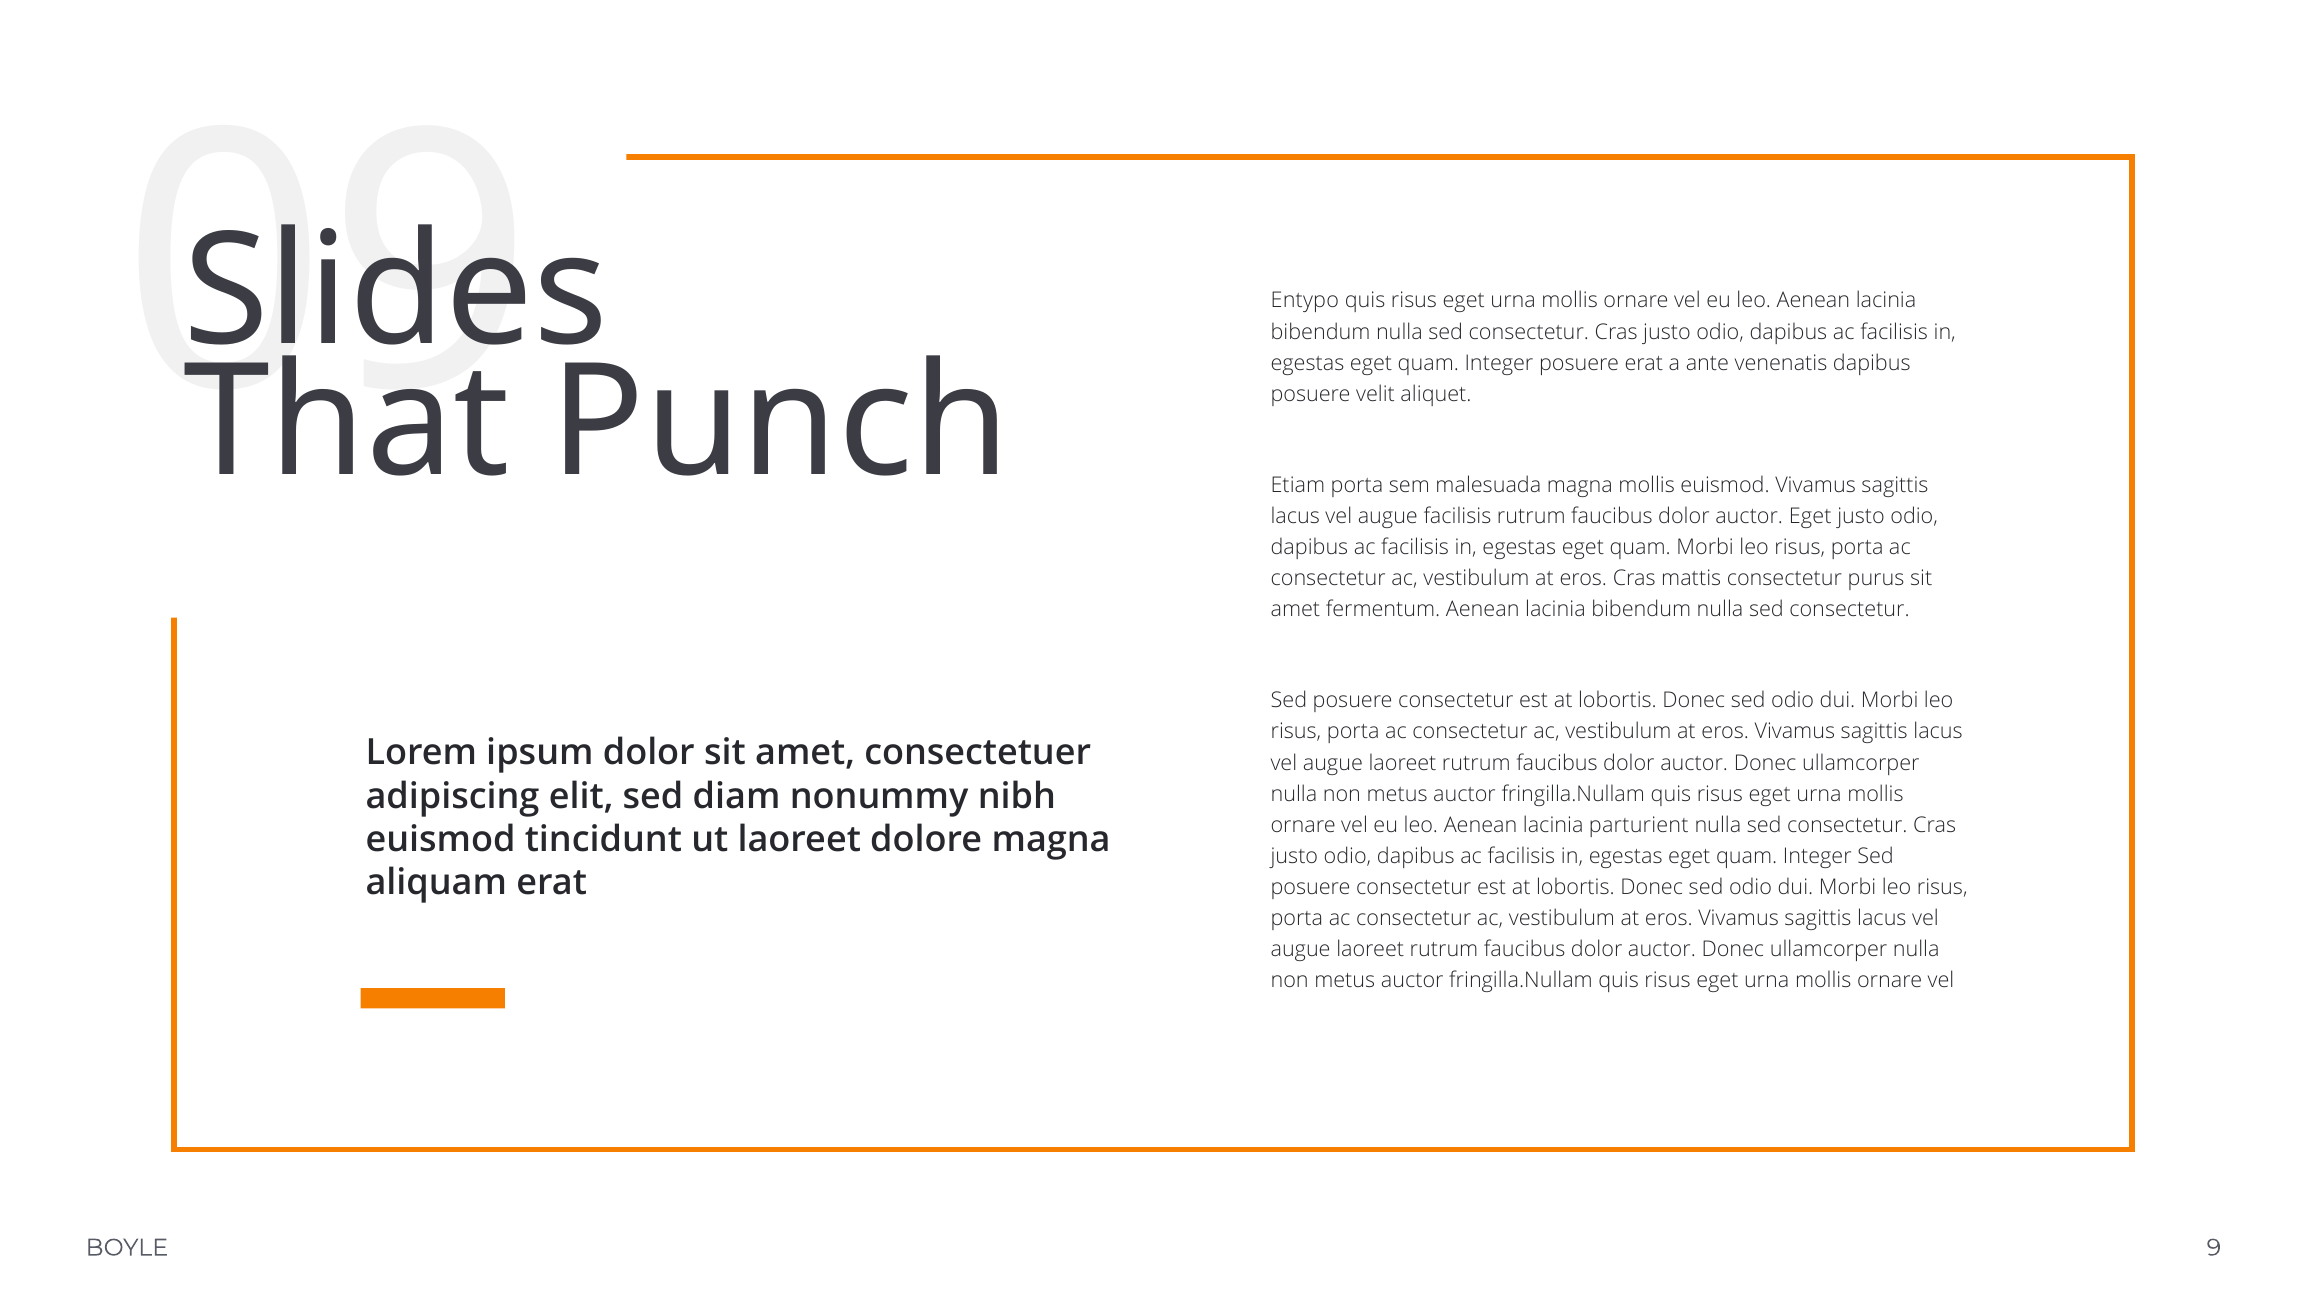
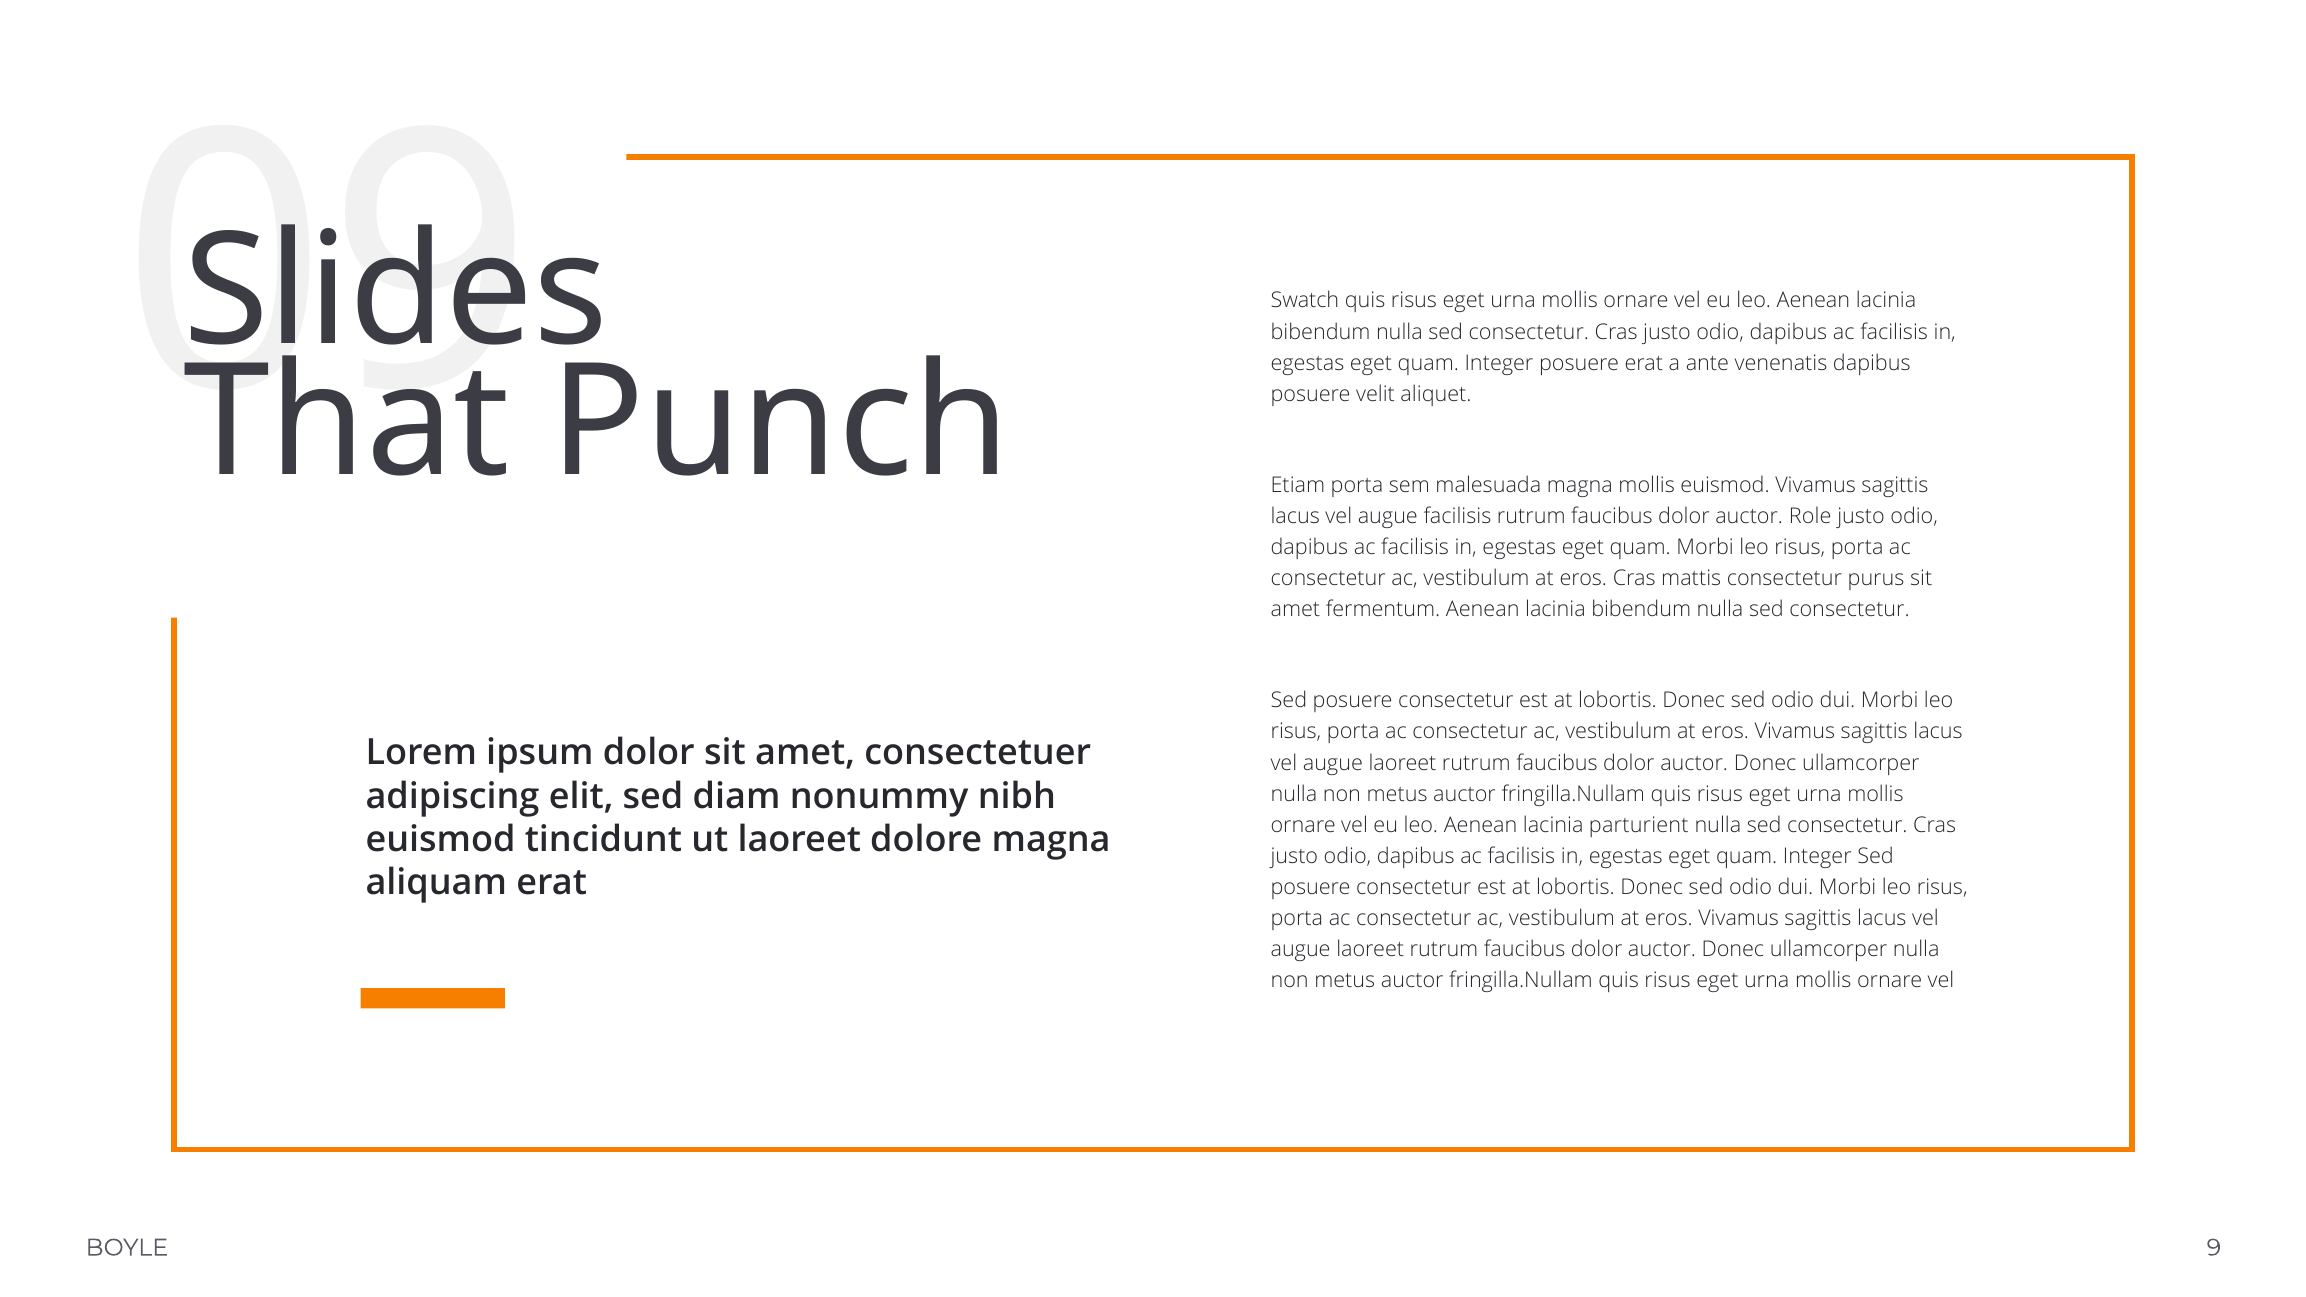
Entypo: Entypo -> Swatch (1305, 301)
auctor Eget: Eget -> Role (1810, 516)
